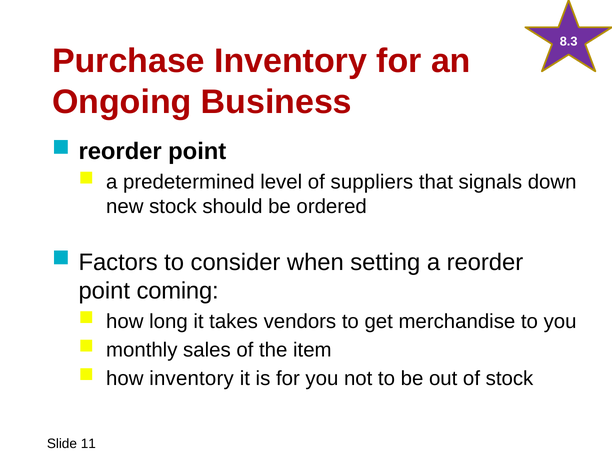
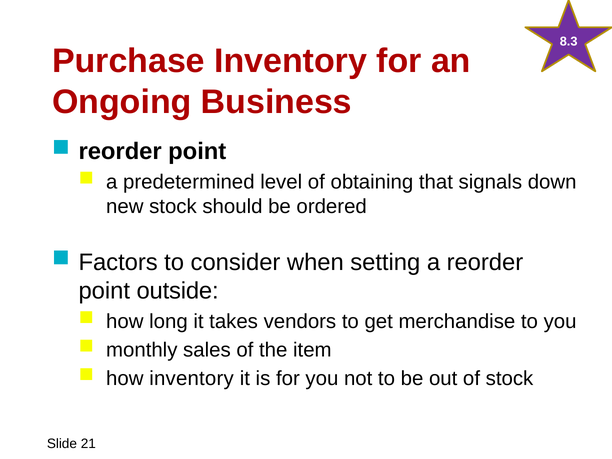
suppliers: suppliers -> obtaining (372, 182)
coming: coming -> outside (178, 291)
11: 11 -> 21 (88, 444)
